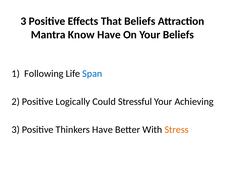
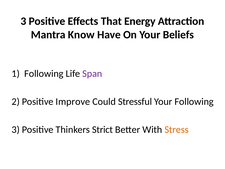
That Beliefs: Beliefs -> Energy (140, 21)
Span colour: blue -> purple (92, 73)
Logically: Logically -> Improve (73, 101)
Your Achieving: Achieving -> Following (194, 101)
Thinkers Have: Have -> Strict (102, 129)
